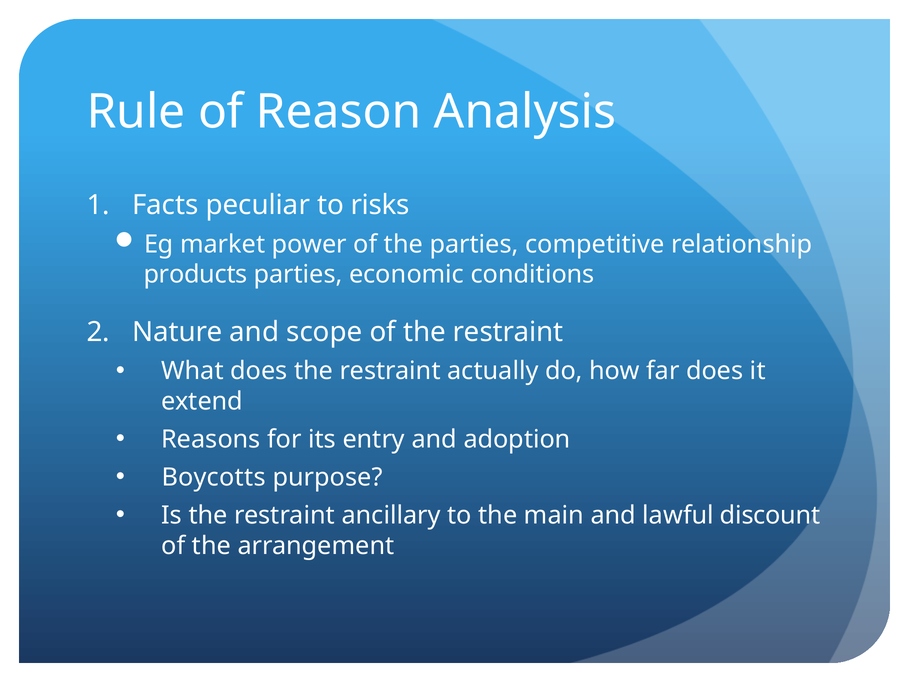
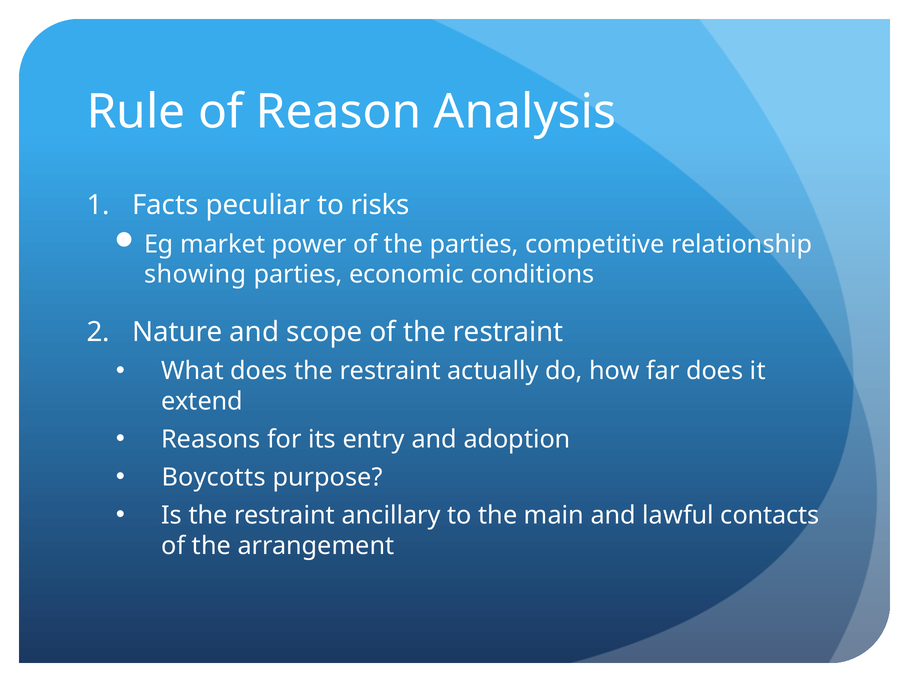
products: products -> showing (195, 275)
discount: discount -> contacts (770, 515)
